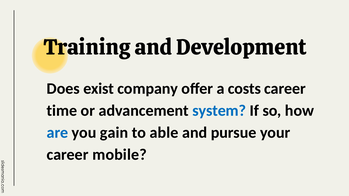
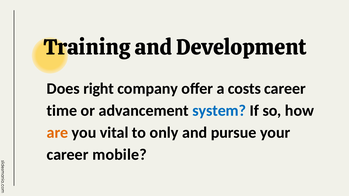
exist: exist -> right (99, 89)
are colour: blue -> orange (57, 133)
gain: gain -> vital (114, 133)
able: able -> only (164, 133)
